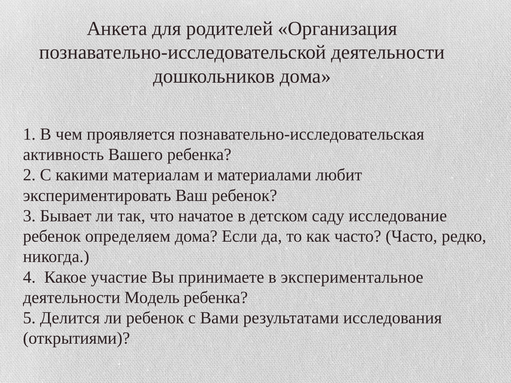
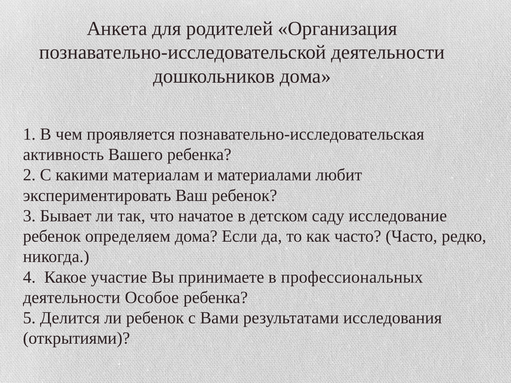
экспериментальное: экспериментальное -> профессиональных (352, 277)
Модель: Модель -> Особое (152, 298)
